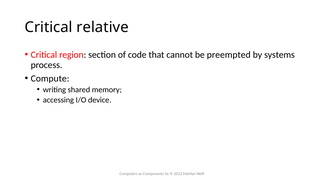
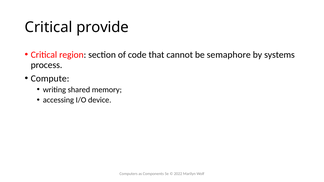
relative: relative -> provide (103, 27)
preempted: preempted -> semaphore (229, 55)
